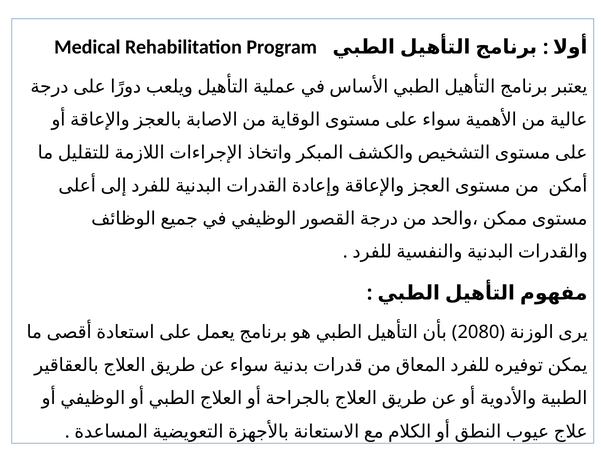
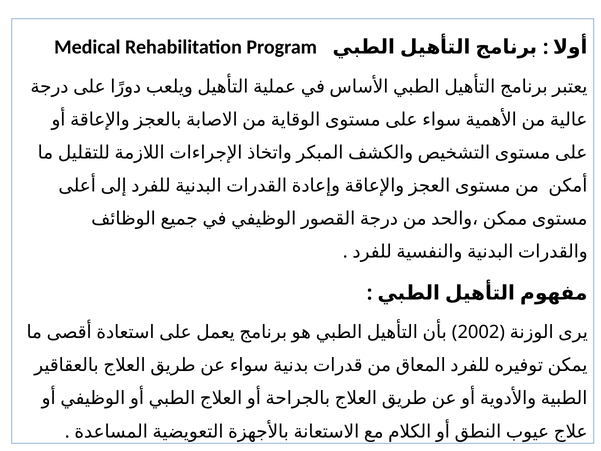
2080: 2080 -> 2002 (478, 332)
